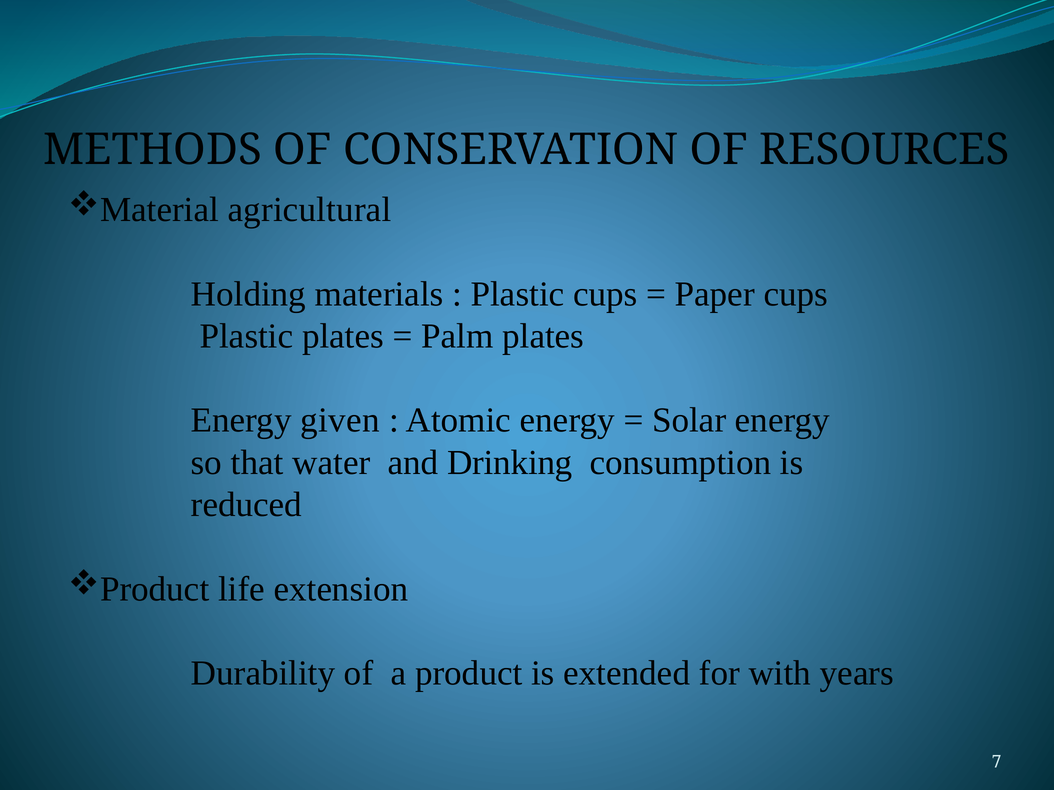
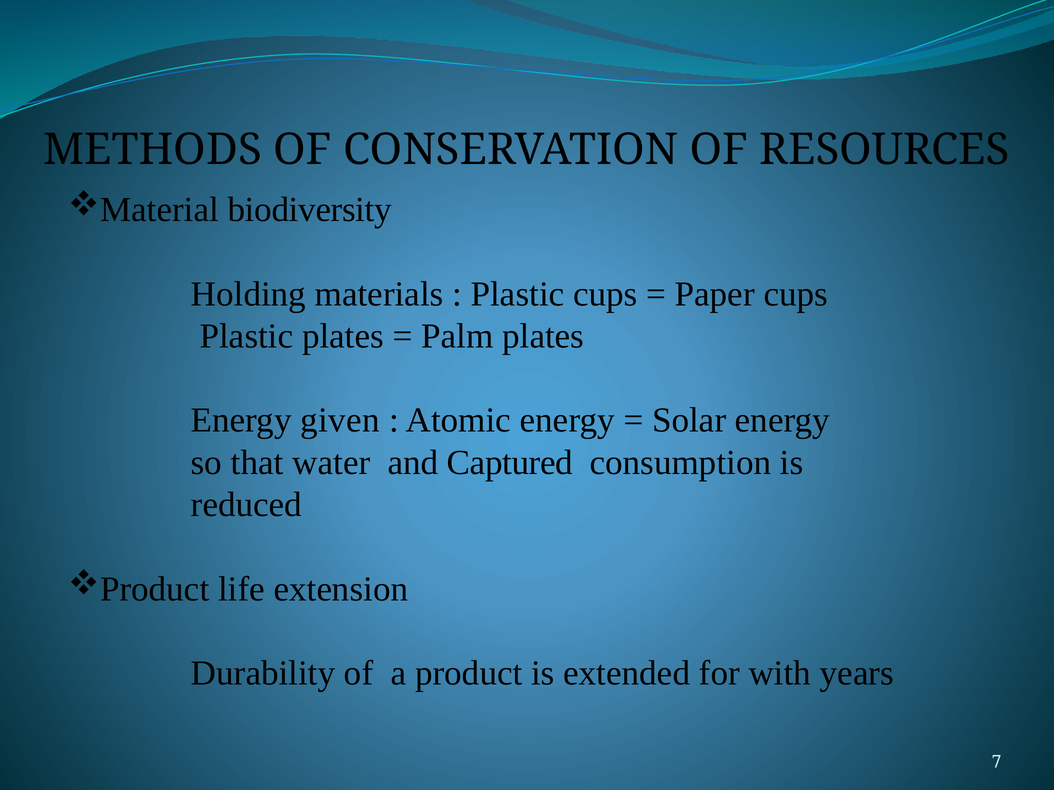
agricultural: agricultural -> biodiversity (310, 210)
Drinking: Drinking -> Captured (510, 463)
